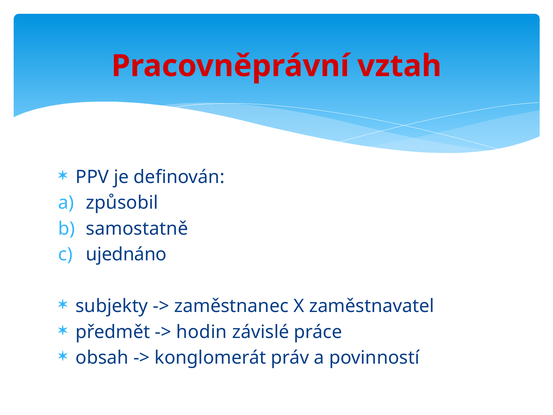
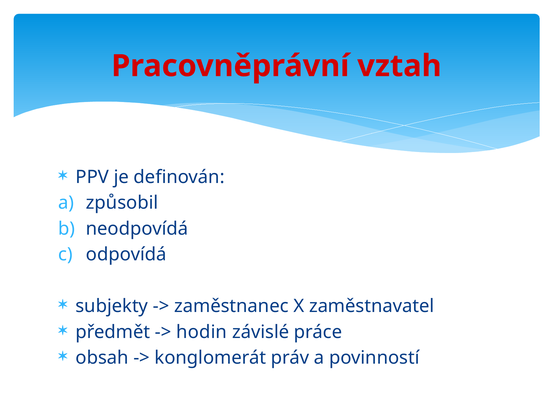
samostatně: samostatně -> neodpovídá (137, 229)
ujednáno: ujednáno -> odpovídá (126, 254)
